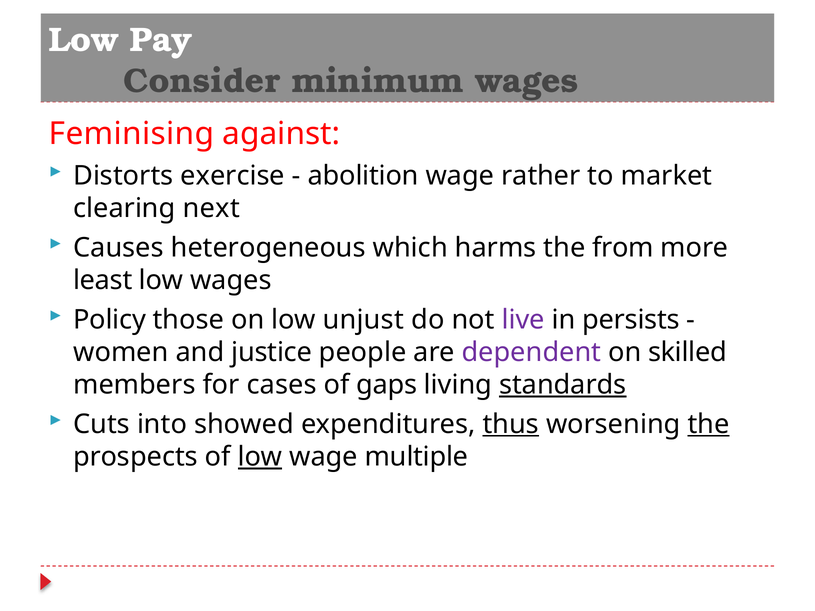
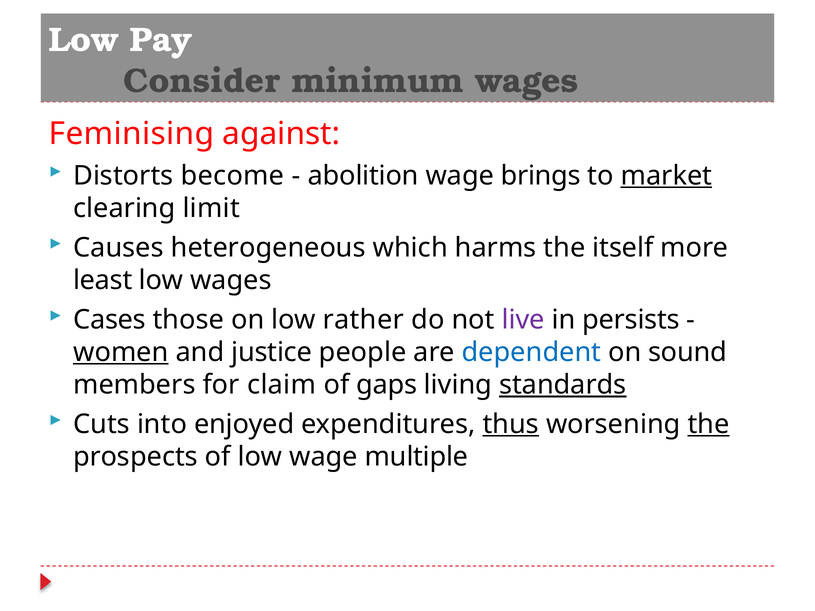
exercise: exercise -> become (232, 176)
rather: rather -> brings (541, 176)
market underline: none -> present (666, 176)
next: next -> limit (211, 208)
from: from -> itself (623, 248)
Policy: Policy -> Cases (110, 320)
unjust: unjust -> rather (363, 320)
women underline: none -> present (121, 352)
dependent colour: purple -> blue (531, 352)
skilled: skilled -> sound (688, 352)
cases: cases -> claim (282, 385)
showed: showed -> enjoyed (244, 424)
low underline: present -> none (260, 457)
